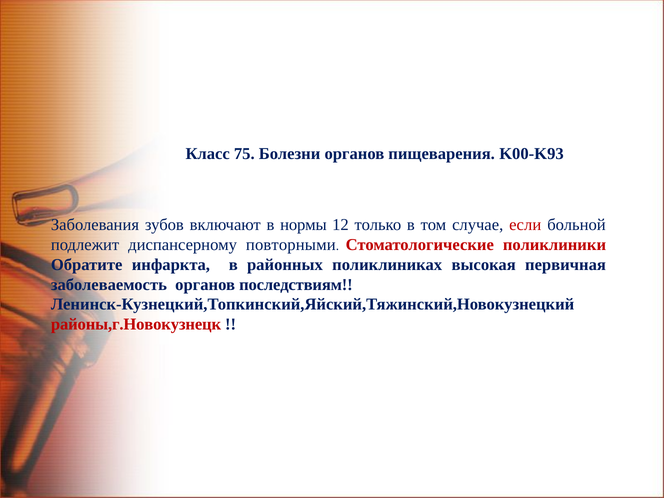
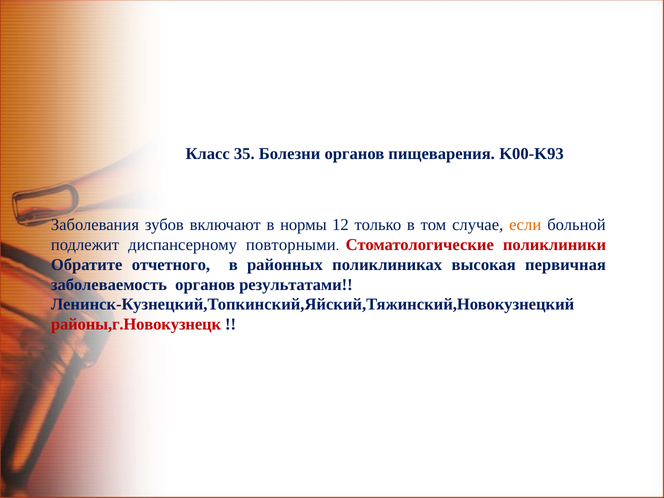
75: 75 -> 35 (244, 154)
если colour: red -> orange (525, 225)
инфаркта: инфаркта -> отчетного (171, 265)
последствиям: последствиям -> результатами (296, 285)
